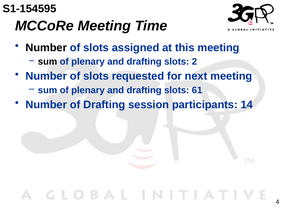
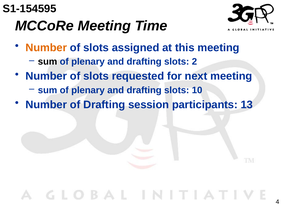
Number colour: black -> orange (46, 48)
61: 61 -> 10 (197, 90)
14: 14 -> 13 (247, 105)
